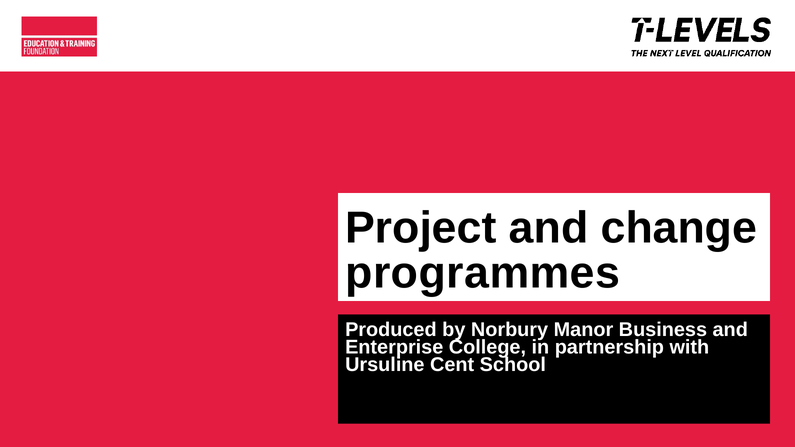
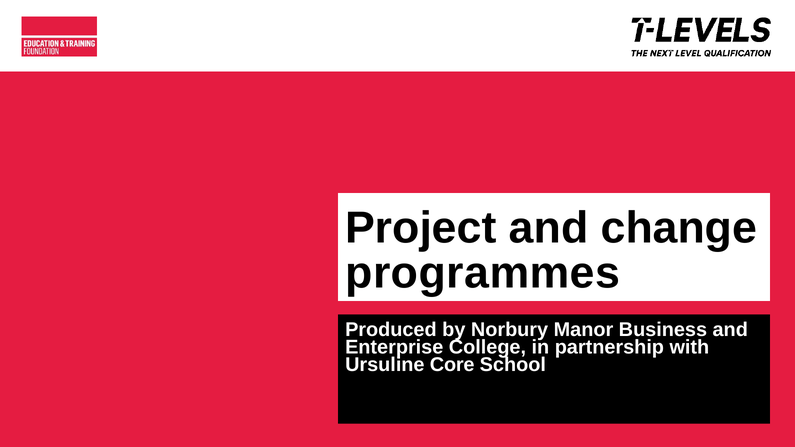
Cent: Cent -> Core (452, 365)
